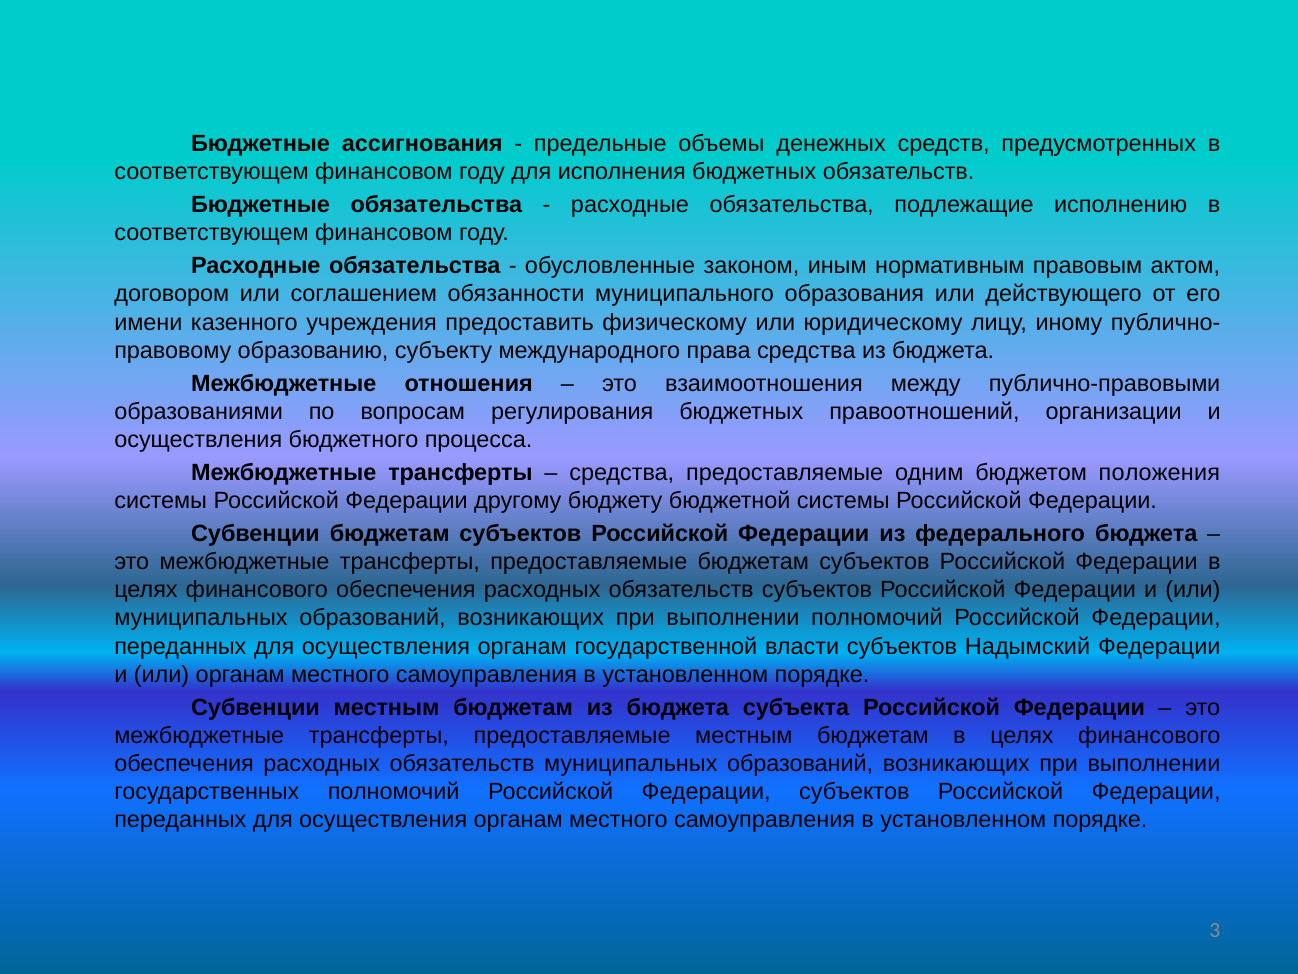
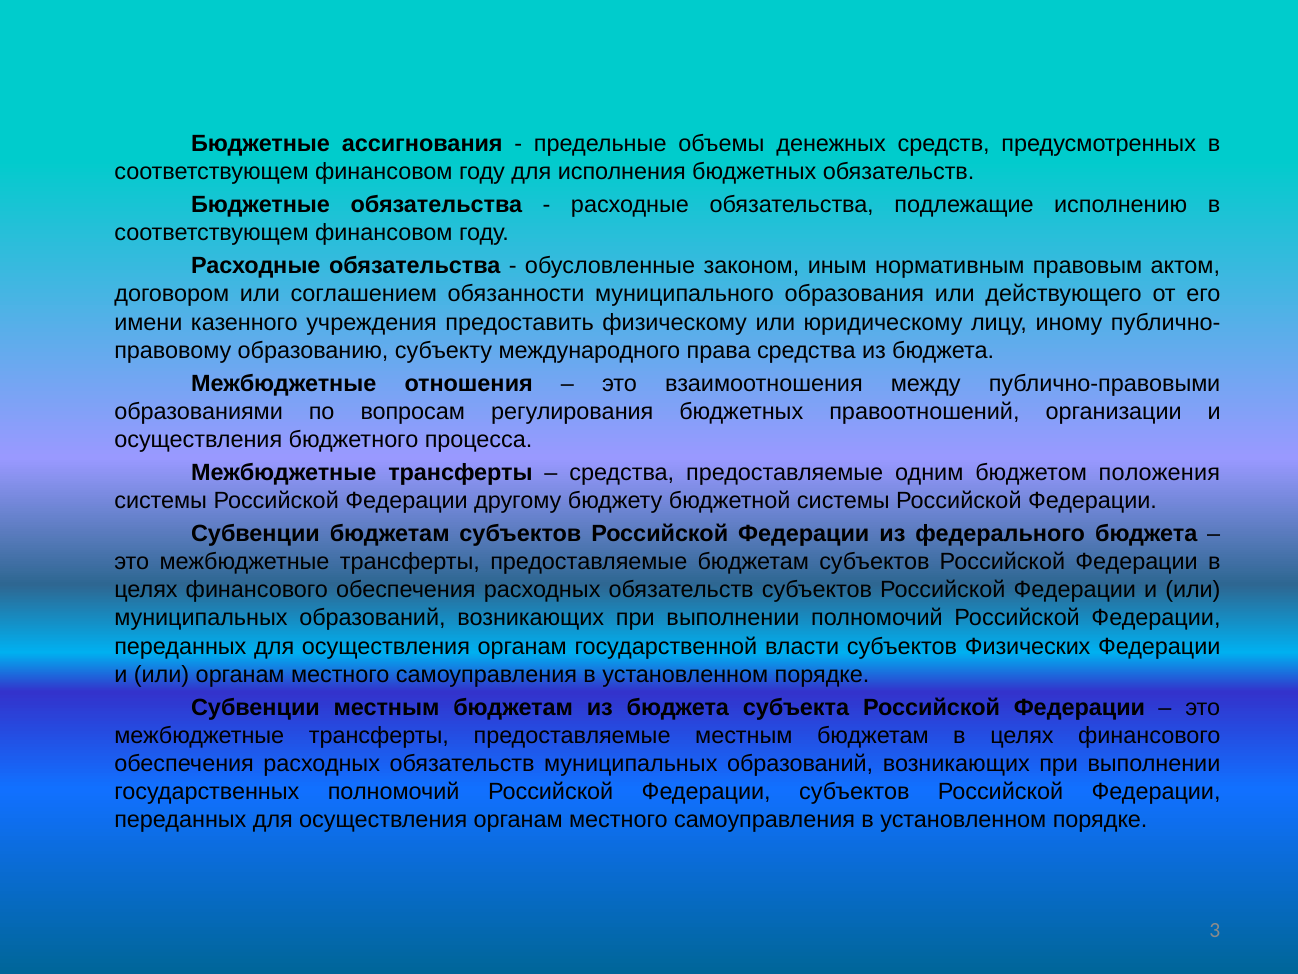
Надымский: Надымский -> Физических (1028, 646)
